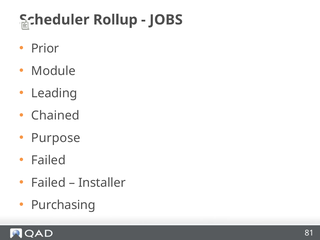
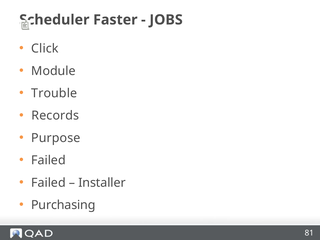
Rollup: Rollup -> Faster (115, 20)
Prior: Prior -> Click (45, 49)
Leading: Leading -> Trouble (54, 93)
Chained: Chained -> Records (55, 116)
